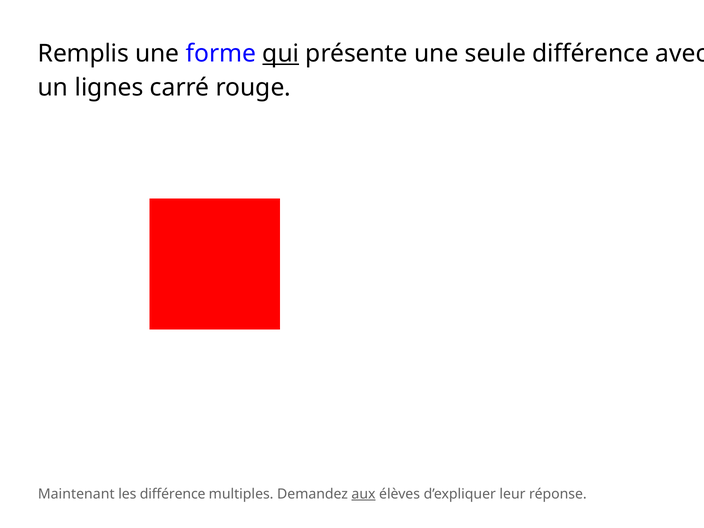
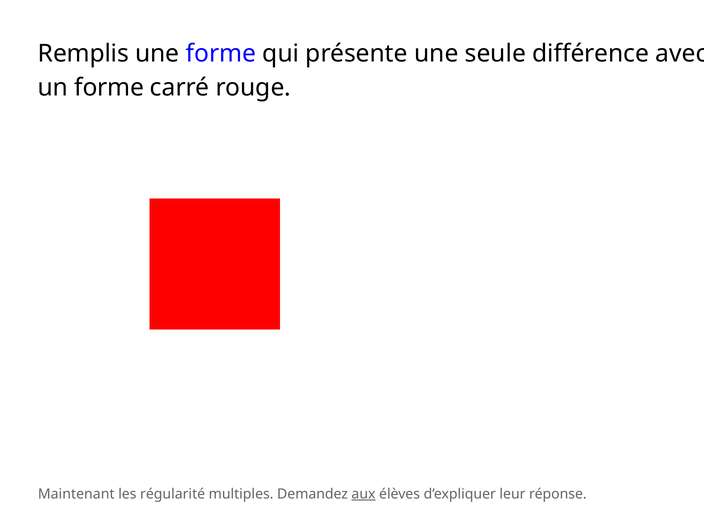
qui underline: present -> none (281, 54)
un lignes: lignes -> forme (109, 87)
les différence: différence -> régularité (173, 494)
